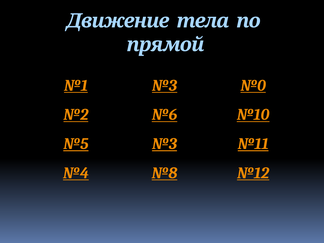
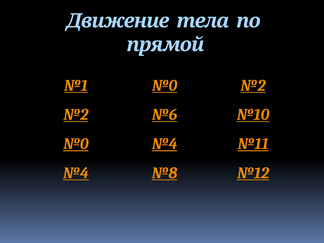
№3: №3 -> №0 (165, 85)
№0: №0 -> №2 (253, 85)
№5: №5 -> №0 (76, 144)
№3: №3 -> №4 (165, 144)
